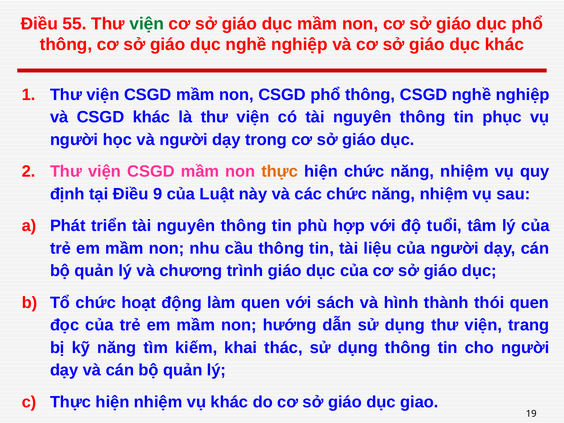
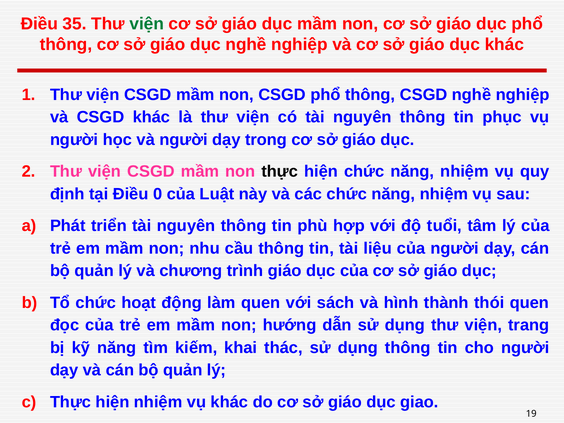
55: 55 -> 35 (75, 24)
thực colour: orange -> black (280, 171)
9: 9 -> 0 (158, 194)
